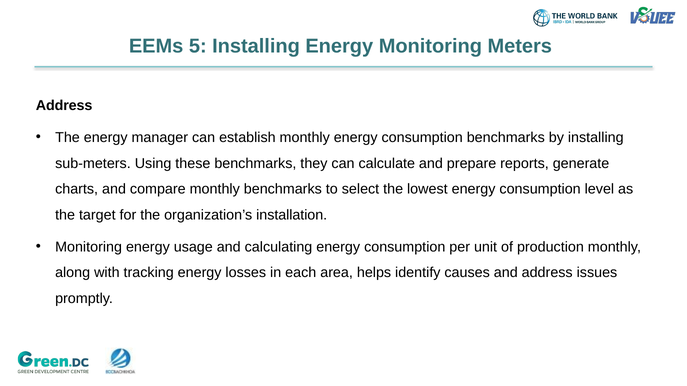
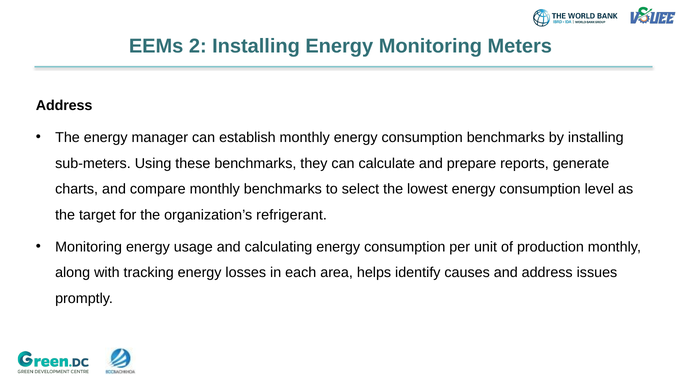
5: 5 -> 2 (198, 46)
installation: installation -> refrigerant (292, 215)
